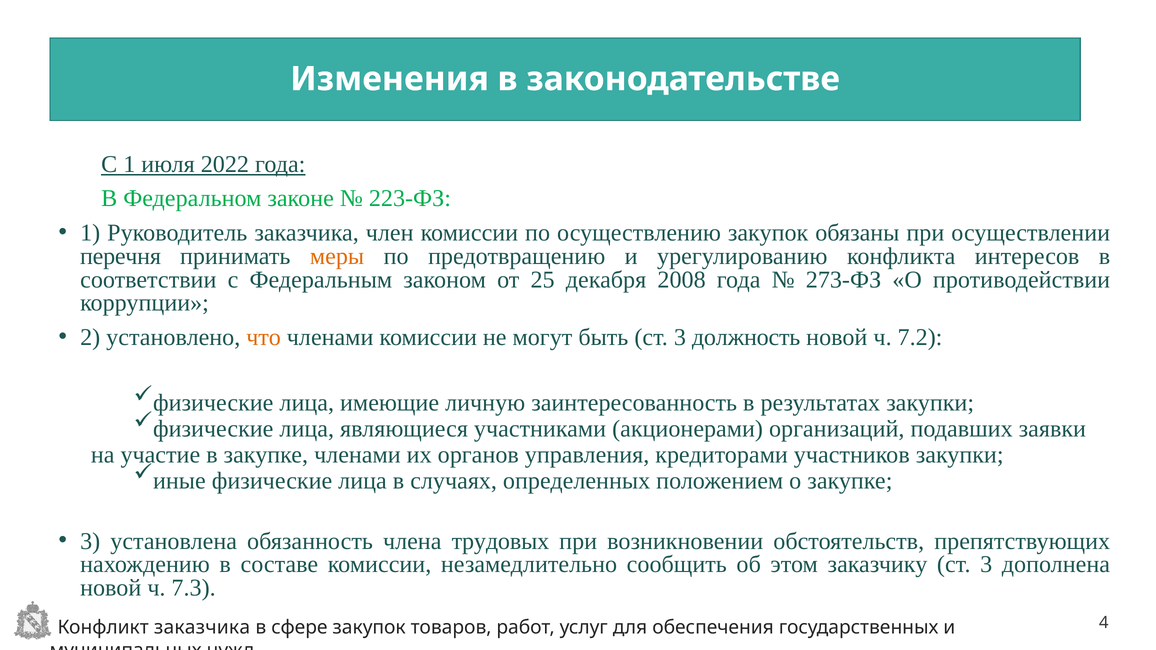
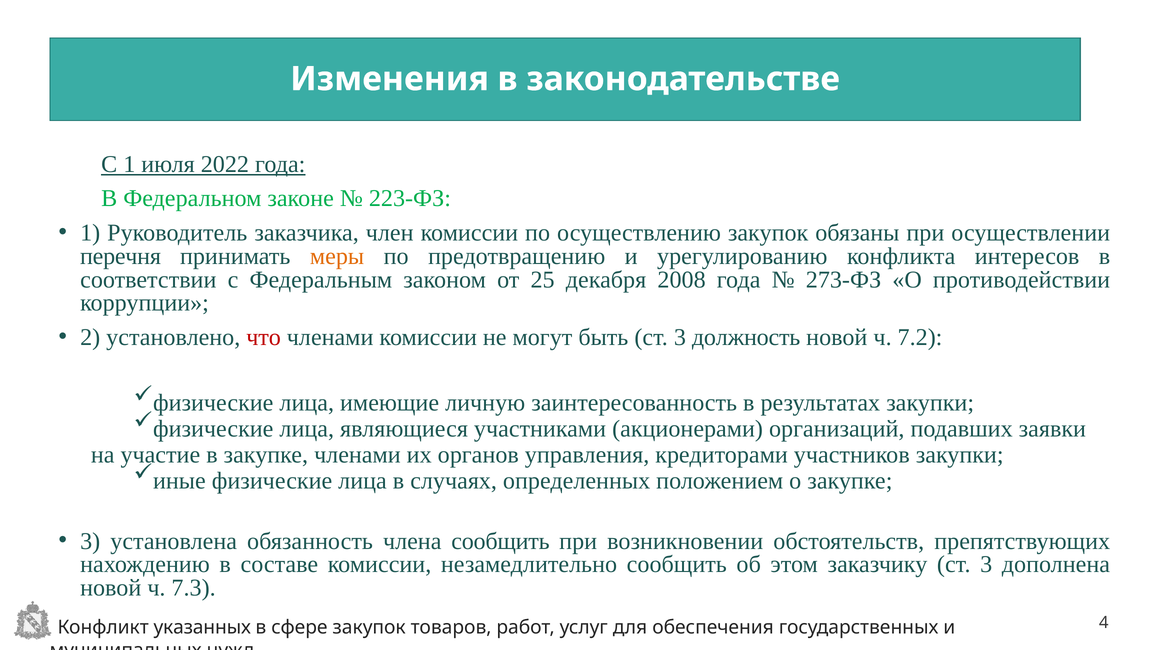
что colour: orange -> red (264, 337)
члена трудовых: трудовых -> сообщить (500, 541)
заказчика: заказчика -> указанных (202, 627)
